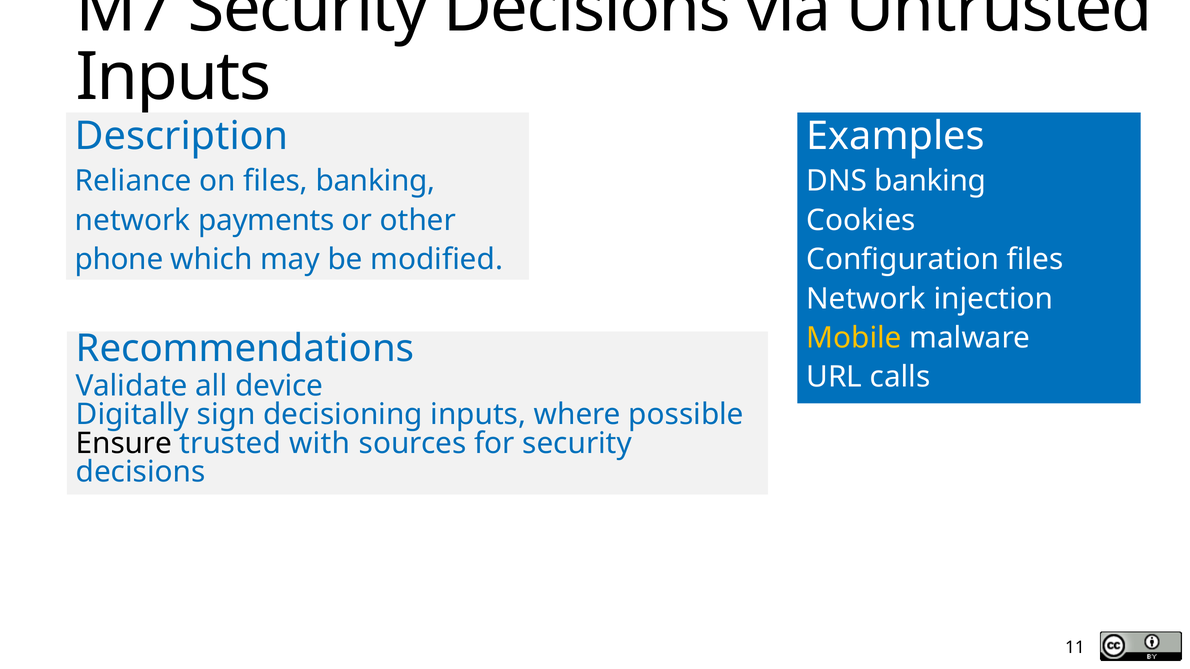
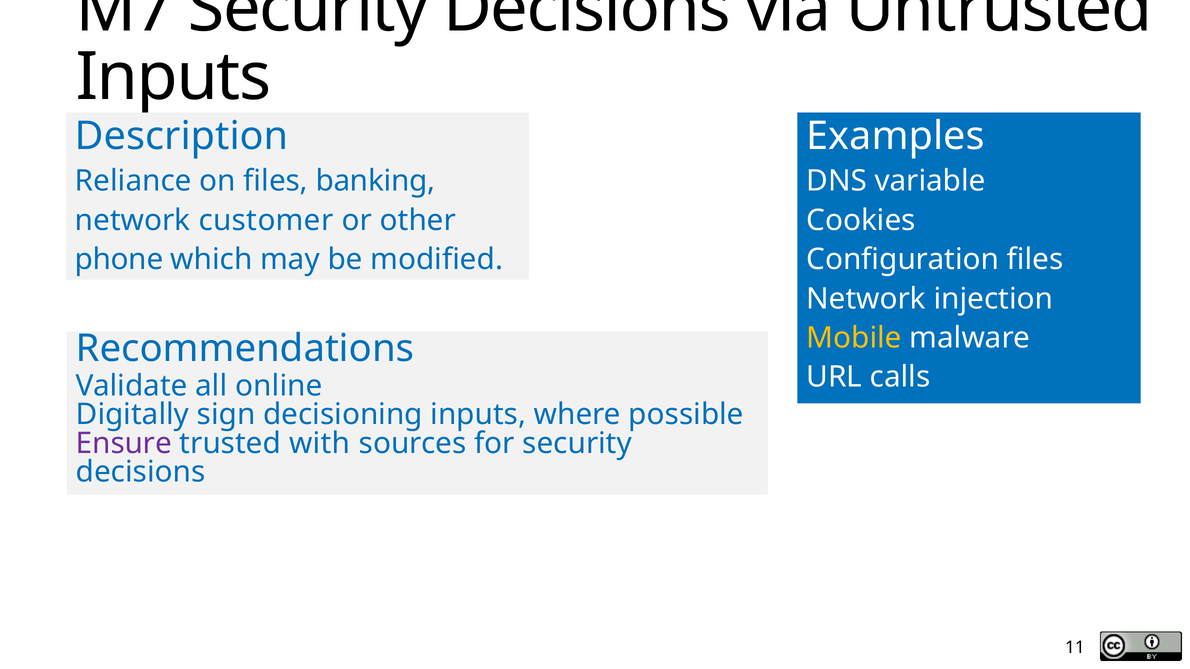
DNS banking: banking -> variable (930, 181)
payments: payments -> customer (266, 220)
device: device -> online (279, 386)
Ensure colour: black -> purple (124, 443)
